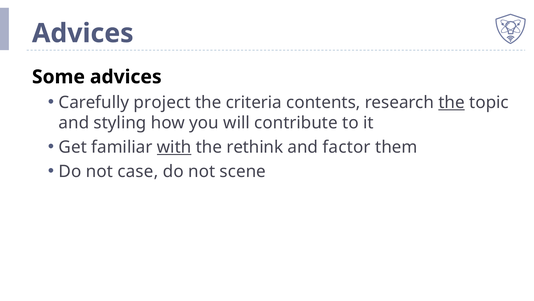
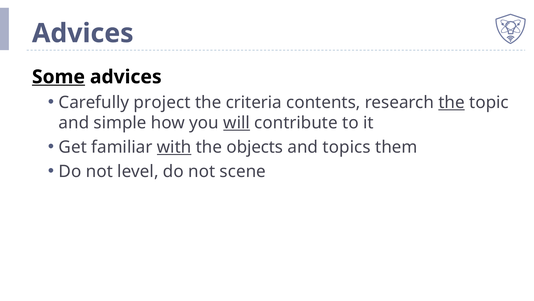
Some underline: none -> present (58, 77)
styling: styling -> simple (120, 123)
will underline: none -> present (237, 123)
rethink: rethink -> objects (255, 147)
factor: factor -> topics (347, 147)
case: case -> level (138, 171)
